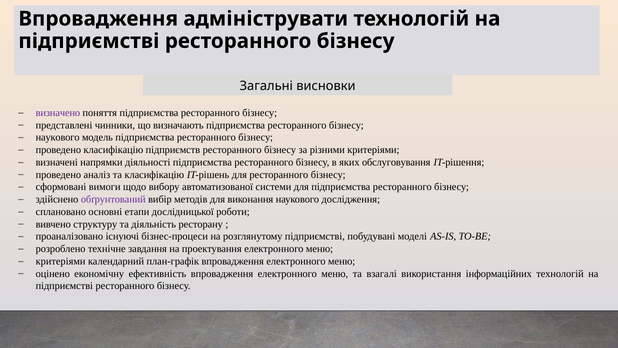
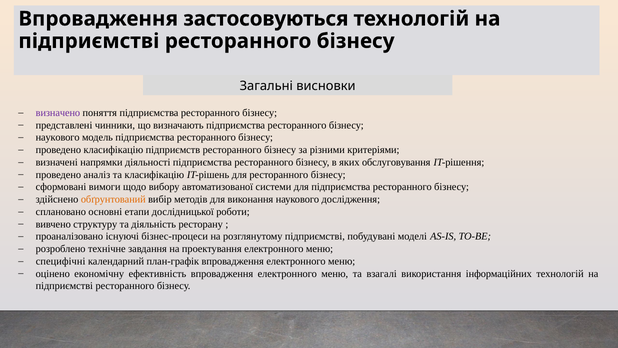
адмініструвати: адмініструвати -> застосовуються (266, 19)
обґрунтований colour: purple -> orange (113, 199)
критеріями: критеріями -> специфічні (61, 261)
